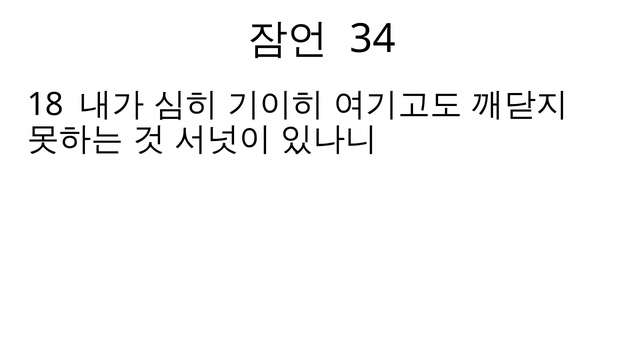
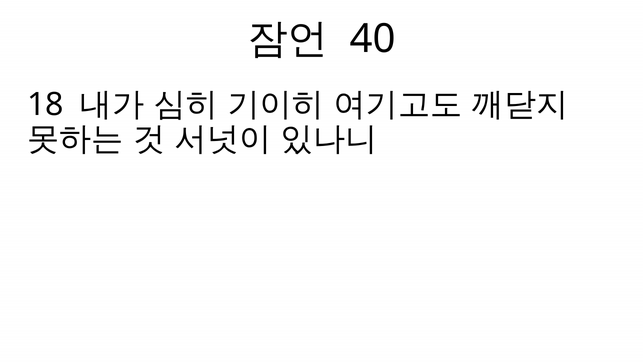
34: 34 -> 40 (373, 39)
